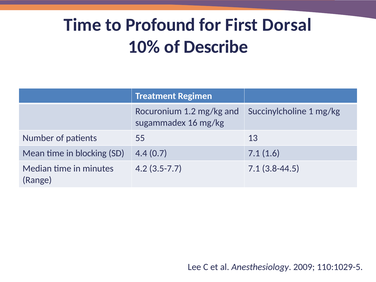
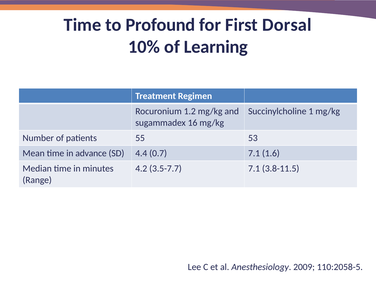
Describe: Describe -> Learning (216, 47)
13: 13 -> 53 (253, 138)
blocking: blocking -> advance (91, 153)
3.8-44.5: 3.8-44.5 -> 3.8-11.5 (281, 168)
110:1029-5: 110:1029-5 -> 110:2058-5 (340, 267)
